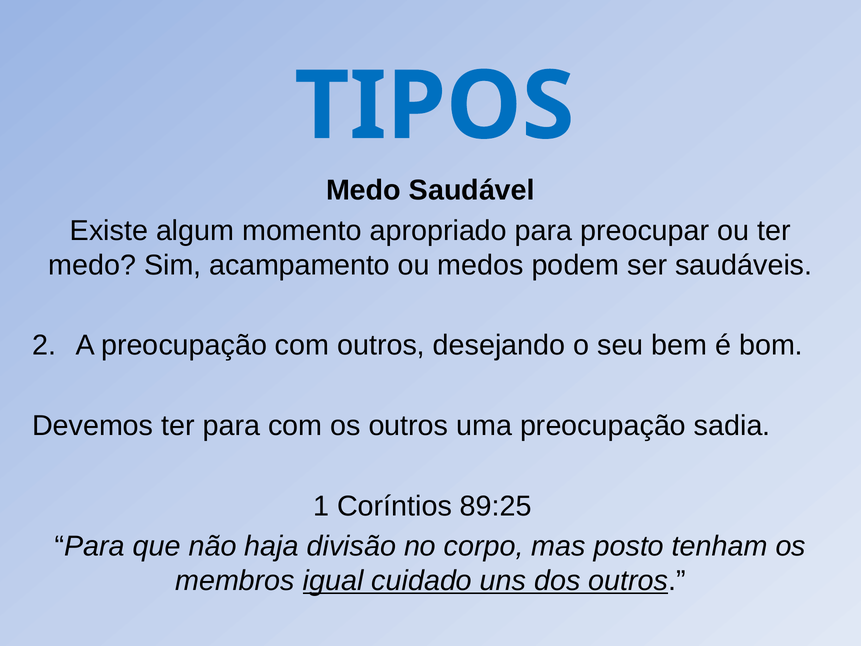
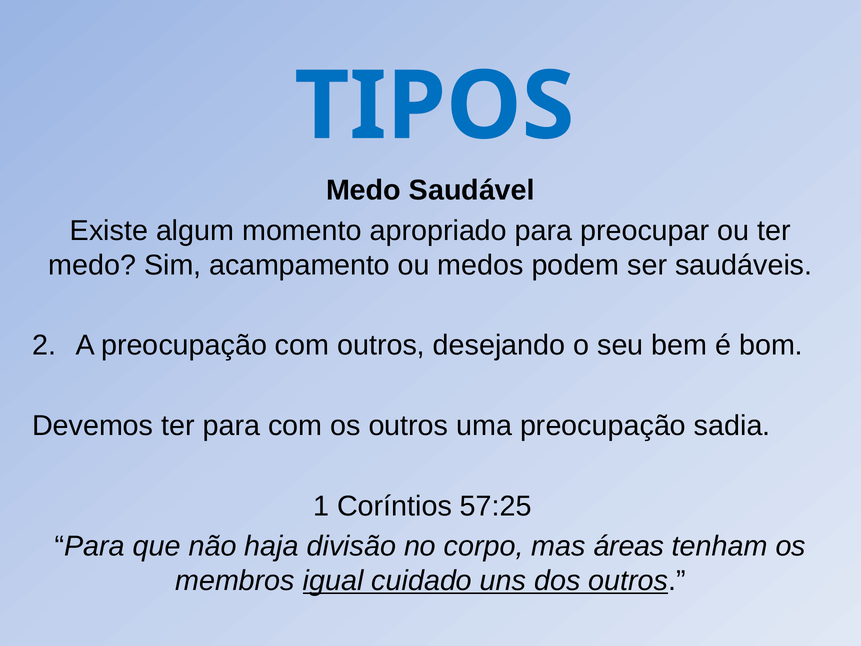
89:25: 89:25 -> 57:25 (496, 506)
posto: posto -> áreas (629, 546)
